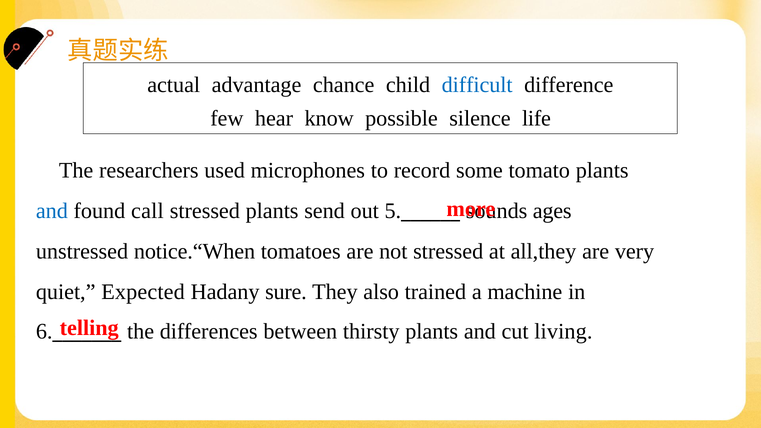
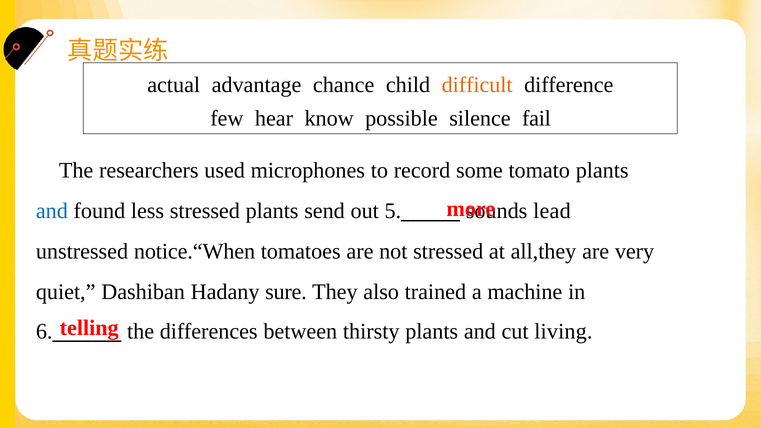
difficult colour: blue -> orange (477, 85)
life: life -> fail (536, 118)
call: call -> less (148, 211)
ages: ages -> lead (552, 211)
Expected: Expected -> Dashiban (143, 292)
